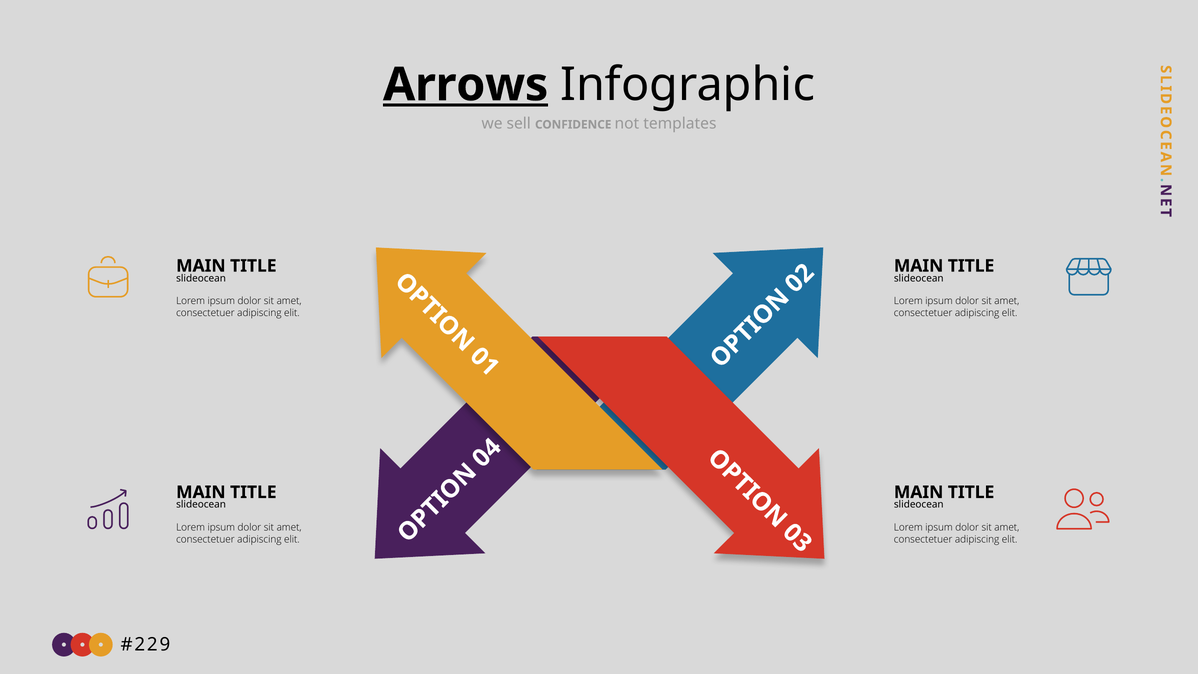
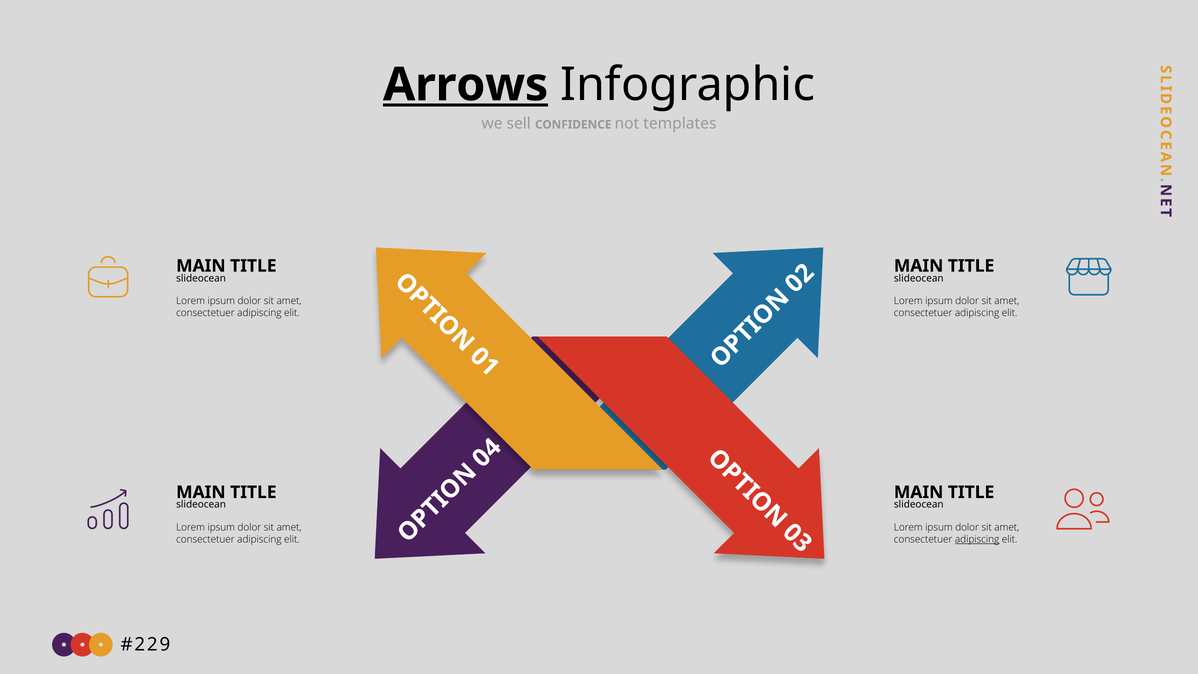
adipiscing underline: none -> present (977, 539)
